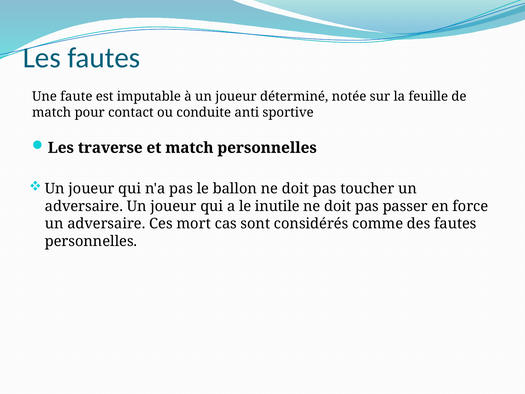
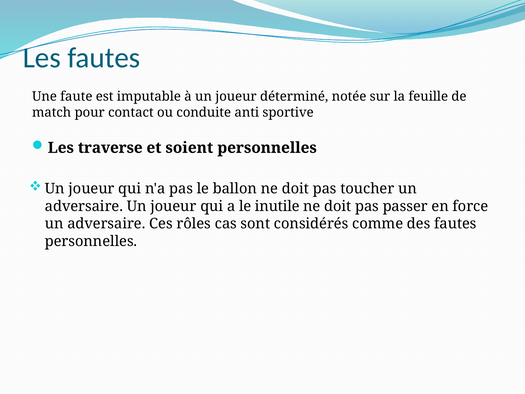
et match: match -> soient (189, 148)
mort: mort -> rôles (194, 224)
